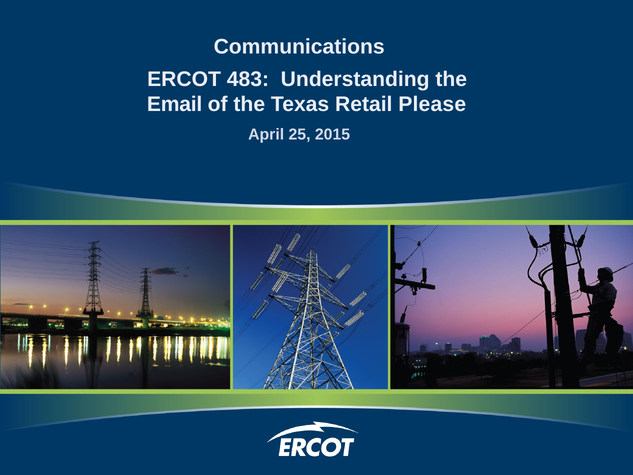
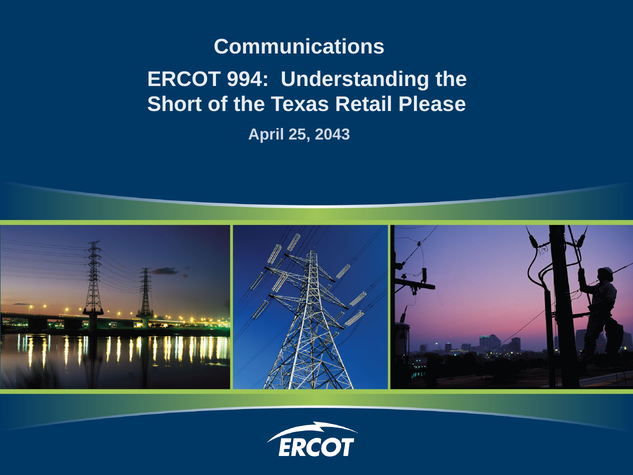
483: 483 -> 994 (248, 79)
Email: Email -> Short (175, 104)
2015: 2015 -> 2043 (332, 135)
